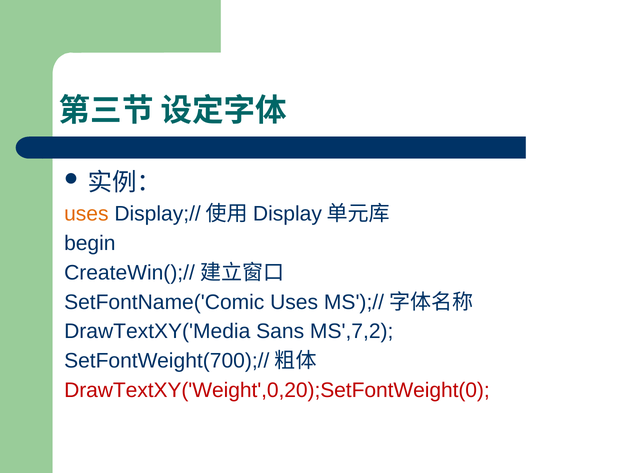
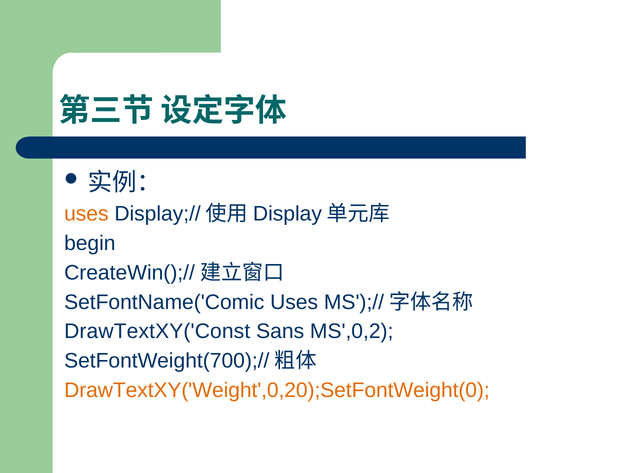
DrawTextXY('Media: DrawTextXY('Media -> DrawTextXY('Const (157, 332)
MS',7,2: MS',7,2 -> MS',0,2 (352, 332)
DrawTextXY('Weight',0,20);SetFontWeight(0 colour: red -> orange (277, 391)
